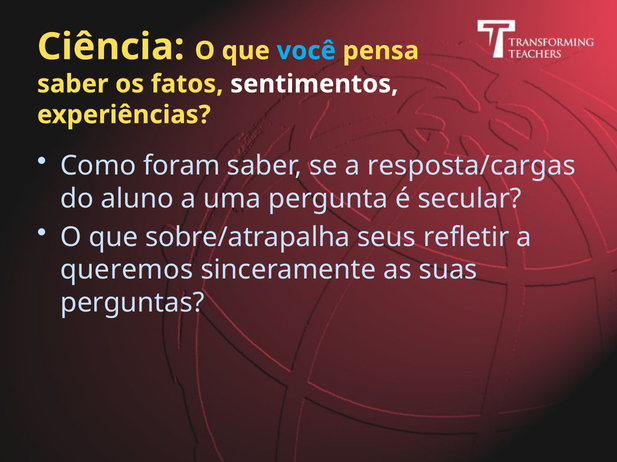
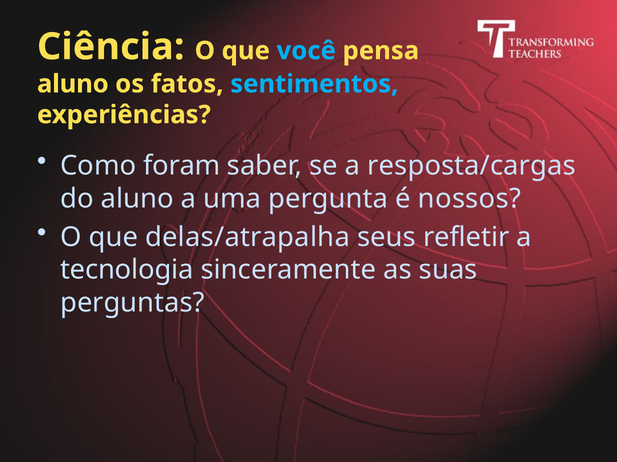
saber: saber -> aluno (73, 84)
sentimentos colour: white -> light blue (314, 84)
secular: secular -> nossos (470, 199)
sobre/atrapalha: sobre/atrapalha -> delas/atrapalha (248, 237)
queremos: queremos -> tecnologia (127, 270)
